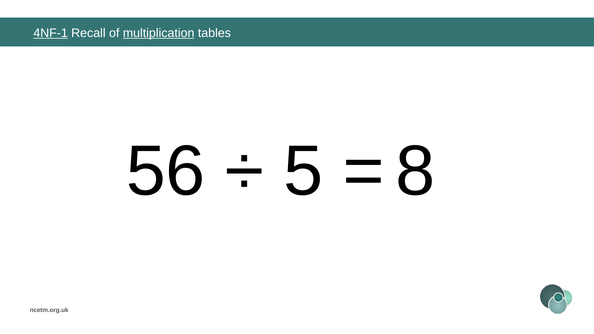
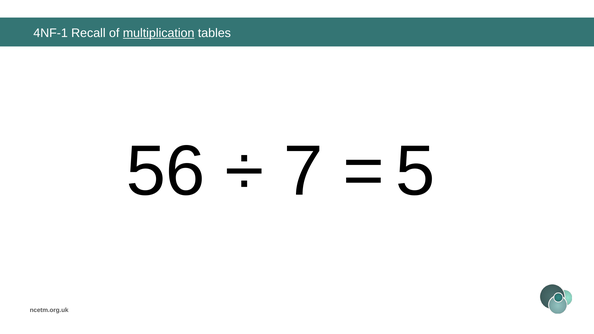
4NF-1 underline: present -> none (51, 33)
5: 5 -> 7 (303, 171)
8: 8 -> 5 (415, 171)
